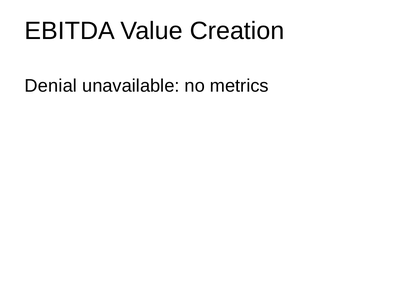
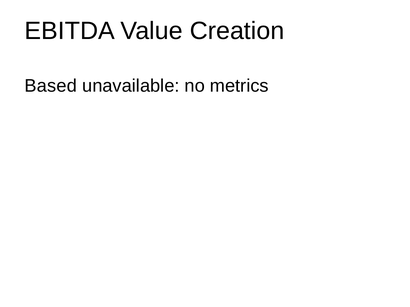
Denial: Denial -> Based (51, 86)
